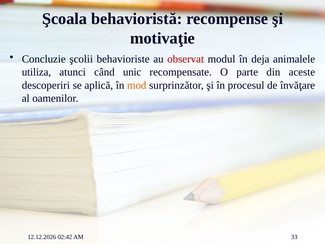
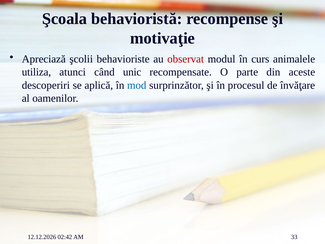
Concluzie: Concluzie -> Apreciază (44, 59)
deja: deja -> curs (260, 59)
mod colour: orange -> blue (137, 85)
